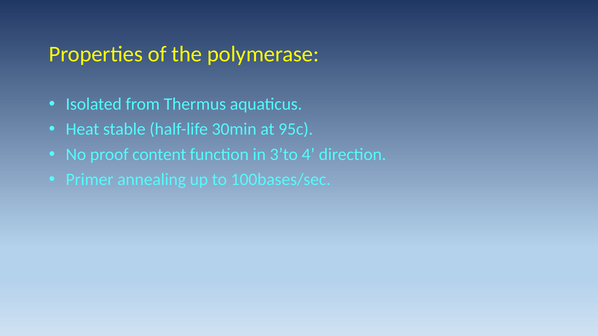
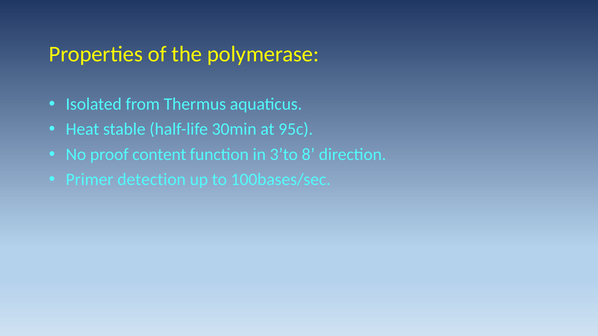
4: 4 -> 8 (308, 154)
annealing: annealing -> detection (152, 180)
